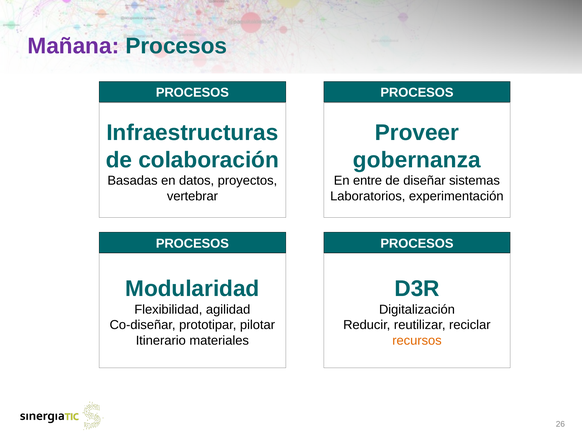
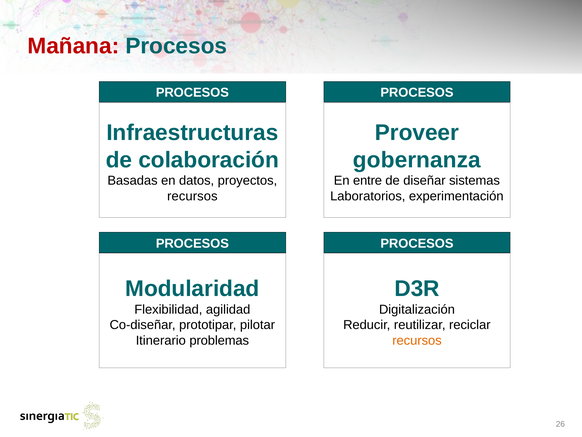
Mañana colour: purple -> red (73, 46)
vertebrar: vertebrar -> recursos (192, 196)
materiales: materiales -> problemas (219, 340)
